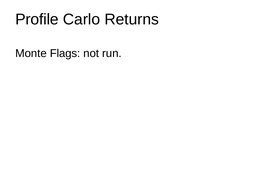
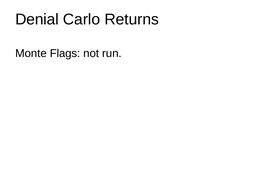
Profile: Profile -> Denial (37, 19)
